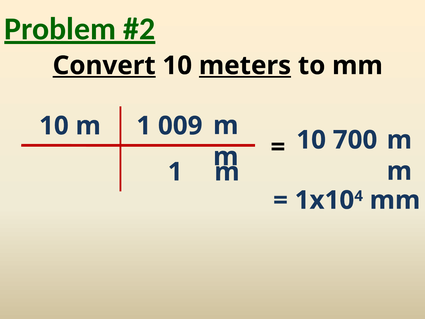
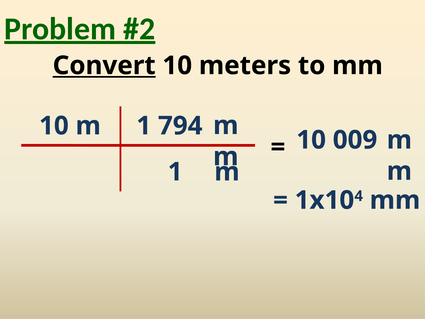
meters underline: present -> none (245, 66)
009: 009 -> 794 (180, 126)
700: 700 -> 009 (355, 140)
